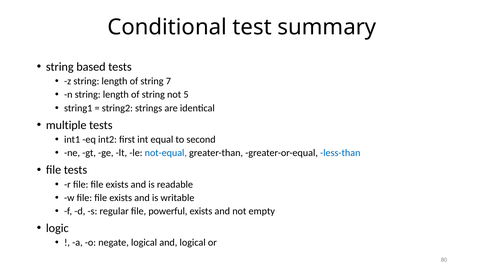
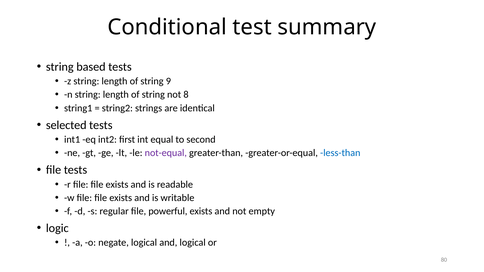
7: 7 -> 9 (168, 81)
5: 5 -> 8 (186, 95)
multiple: multiple -> selected (66, 125)
not-equal colour: blue -> purple (166, 153)
